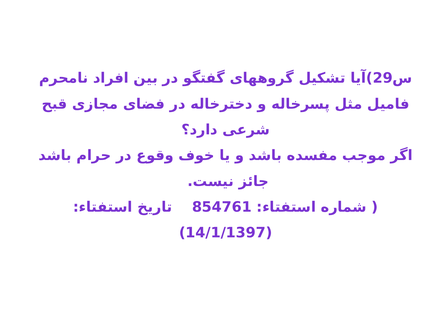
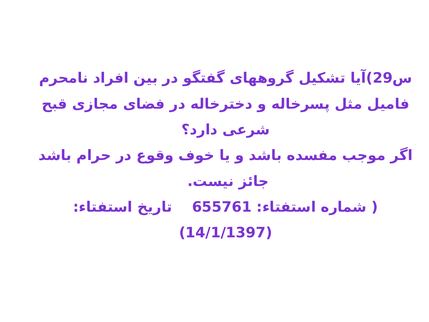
854761: 854761 -> 655761 (222, 207)
